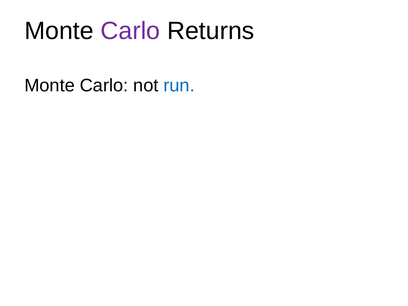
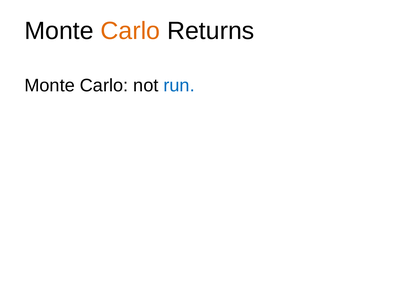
Carlo colour: purple -> orange (130, 31)
